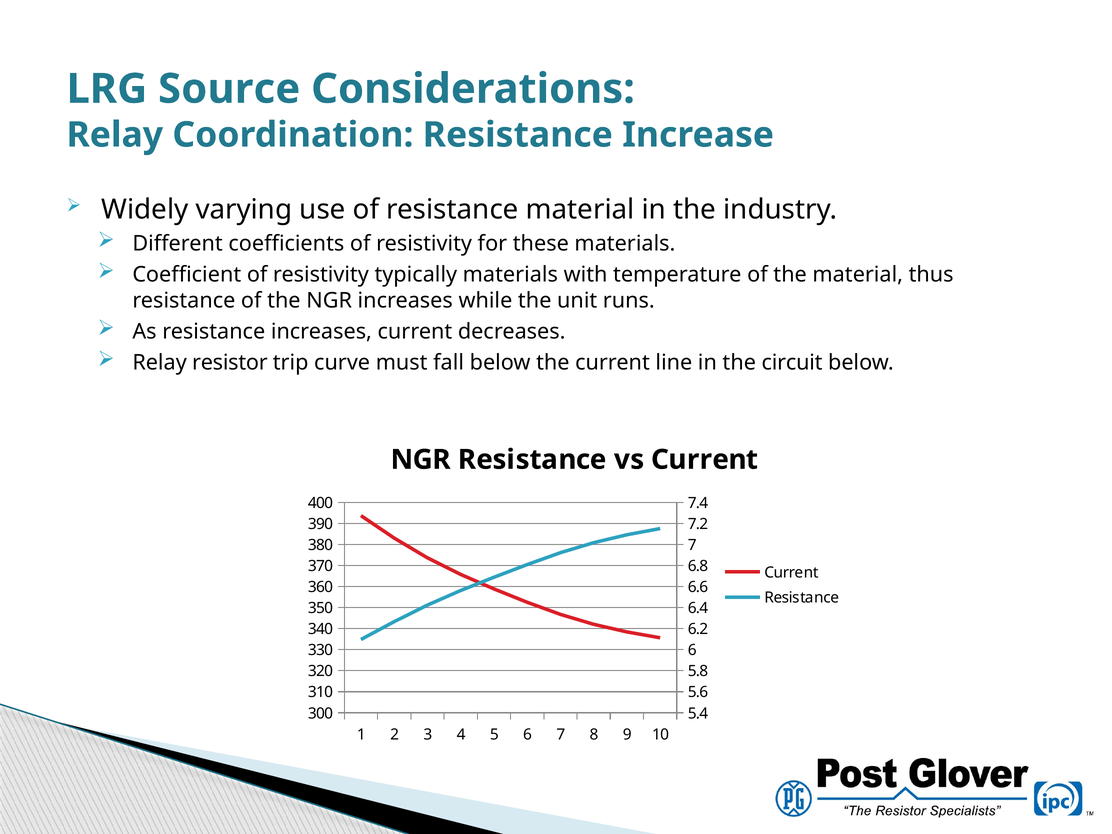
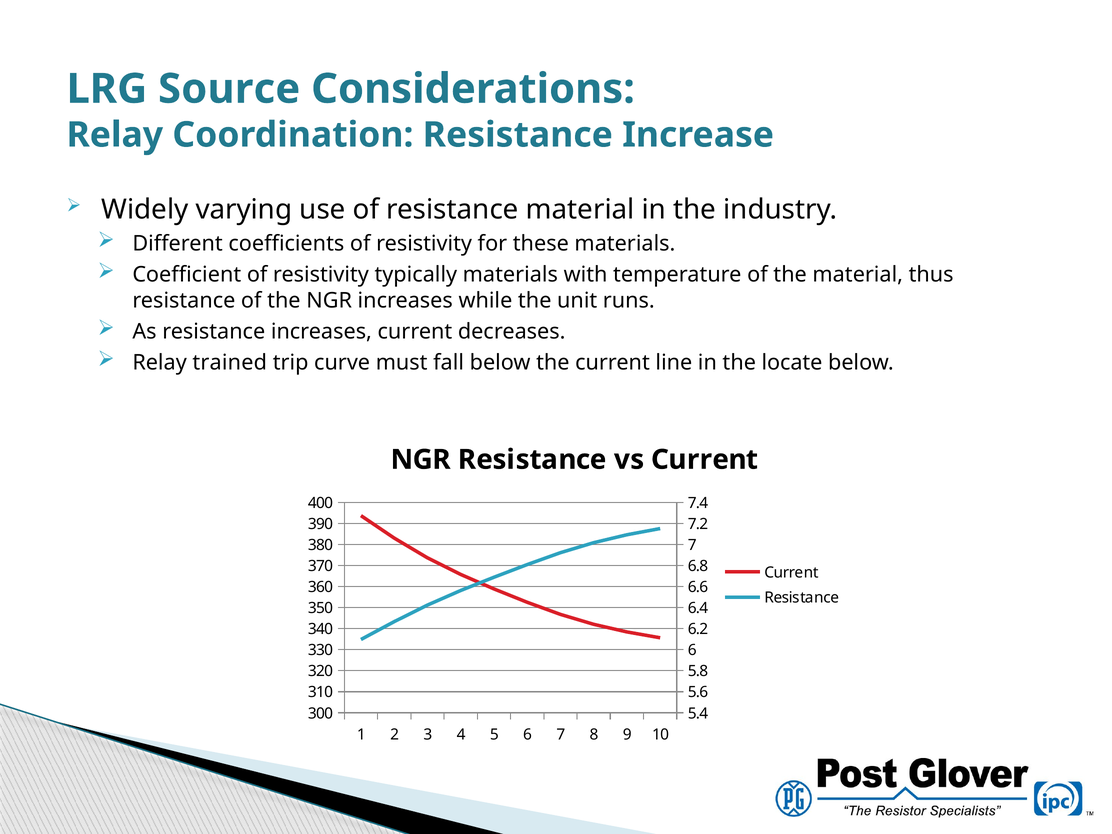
resistor: resistor -> trained (230, 362)
circuit: circuit -> locate (792, 362)
